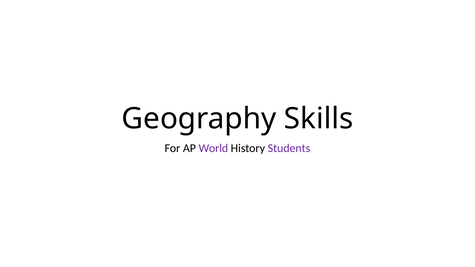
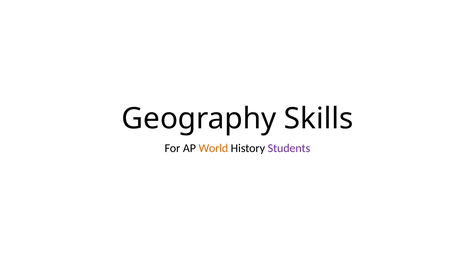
World colour: purple -> orange (213, 148)
